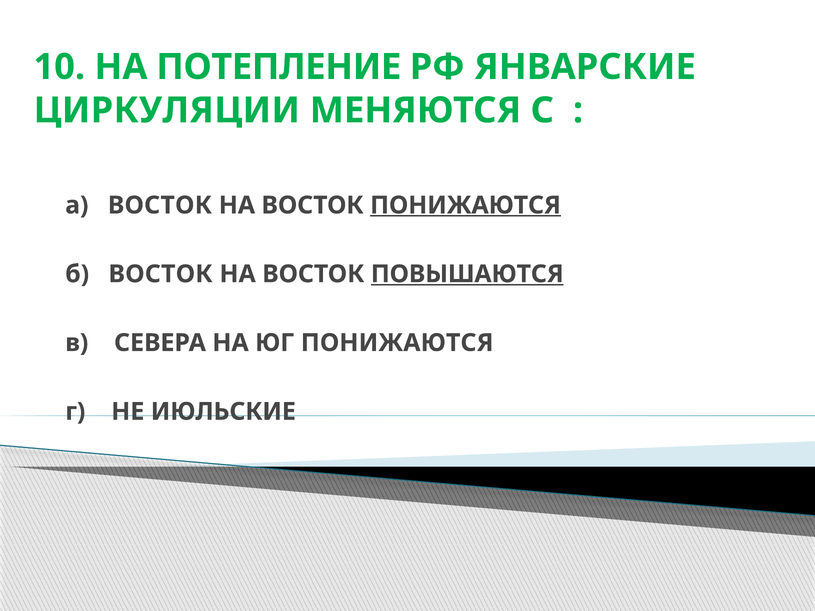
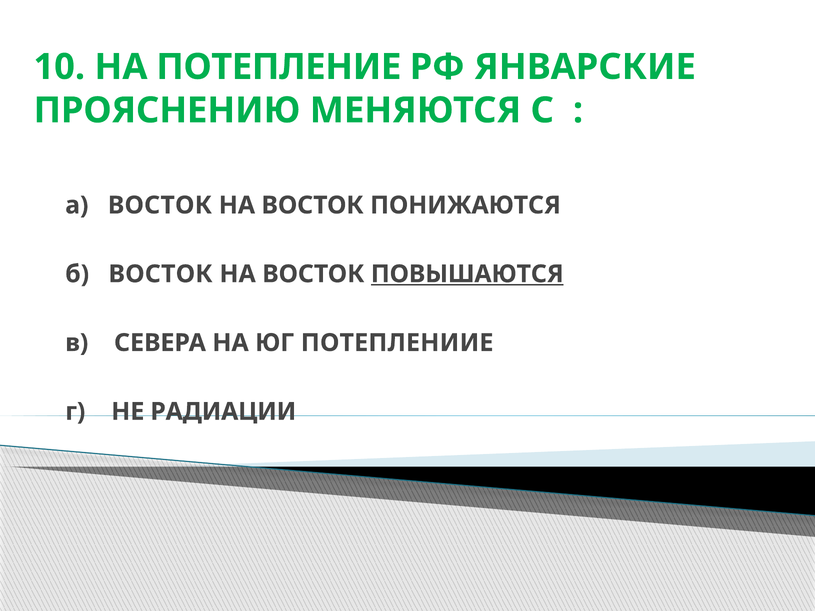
ЦИРКУЛЯЦИИ: ЦИРКУЛЯЦИИ -> ПРОЯСНЕНИЮ (167, 110)
ПОНИЖАЮТСЯ underline: present -> none (465, 205)
ЮГ ПОНИЖАЮТСЯ: ПОНИЖАЮТСЯ -> ПОТЕПЛЕНИИЕ (397, 343)
ИЮЛЬСКИЕ: ИЮЛЬСКИЕ -> РАДИАЦИИ (223, 412)
